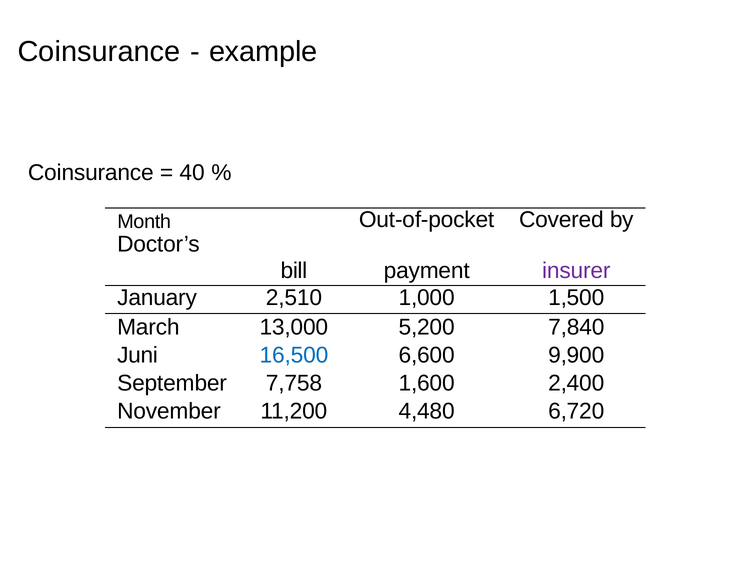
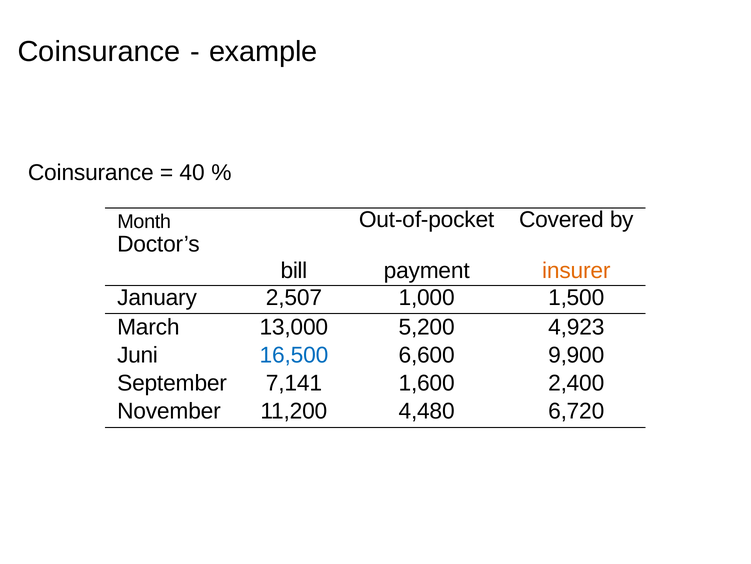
insurer colour: purple -> orange (576, 270)
2,510: 2,510 -> 2,507 (294, 298)
7,840: 7,840 -> 4,923 (576, 327)
7,758: 7,758 -> 7,141 (294, 383)
